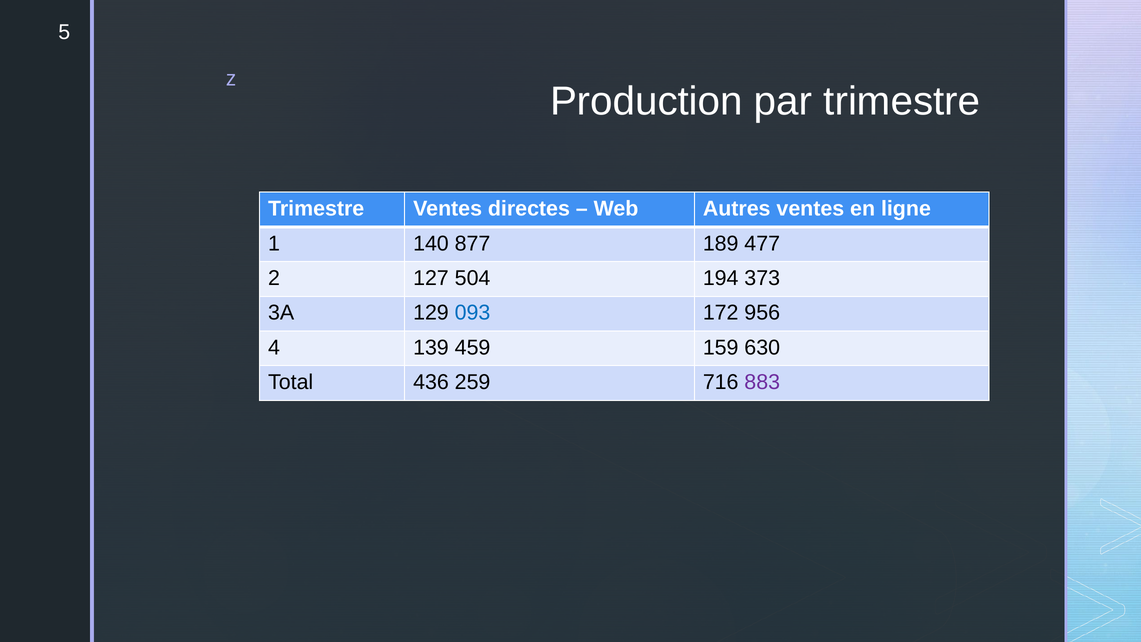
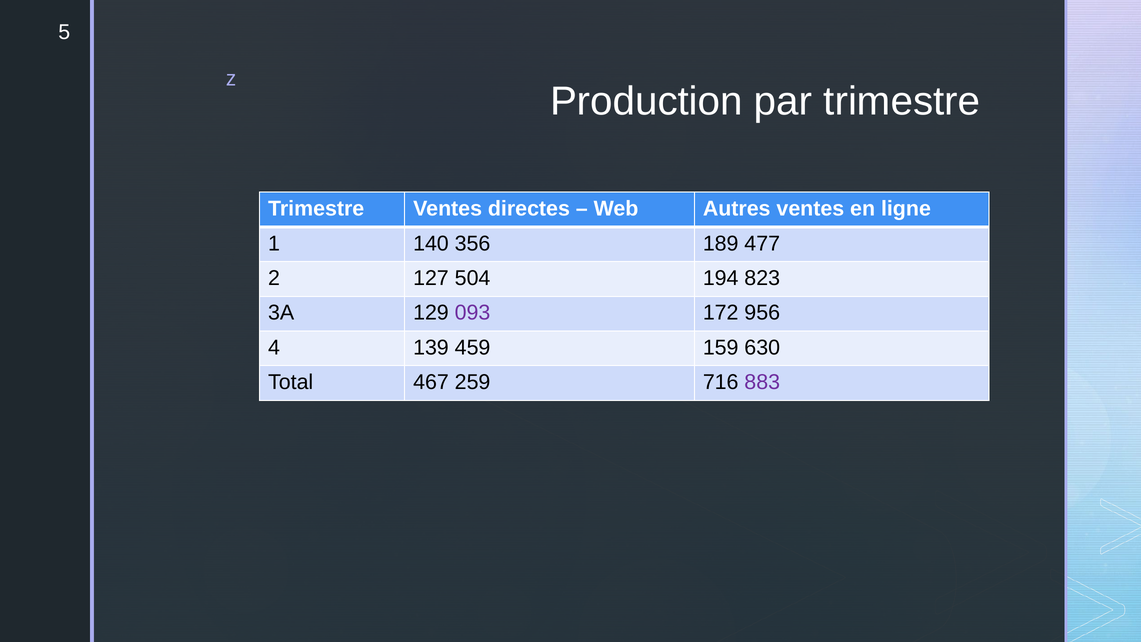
877: 877 -> 356 (473, 243)
373: 373 -> 823 (762, 278)
093 colour: blue -> purple (473, 313)
436: 436 -> 467 (431, 382)
